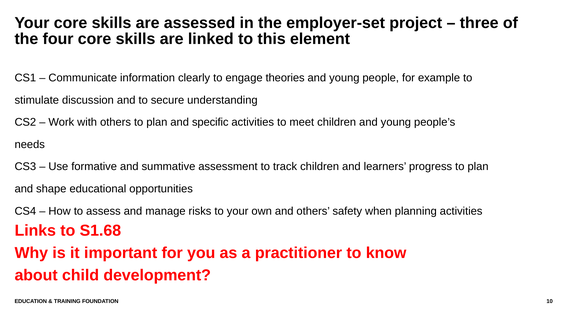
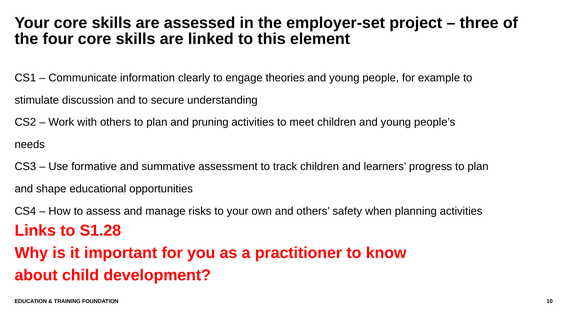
specific: specific -> pruning (210, 122)
S1.68: S1.68 -> S1.28 (100, 230)
